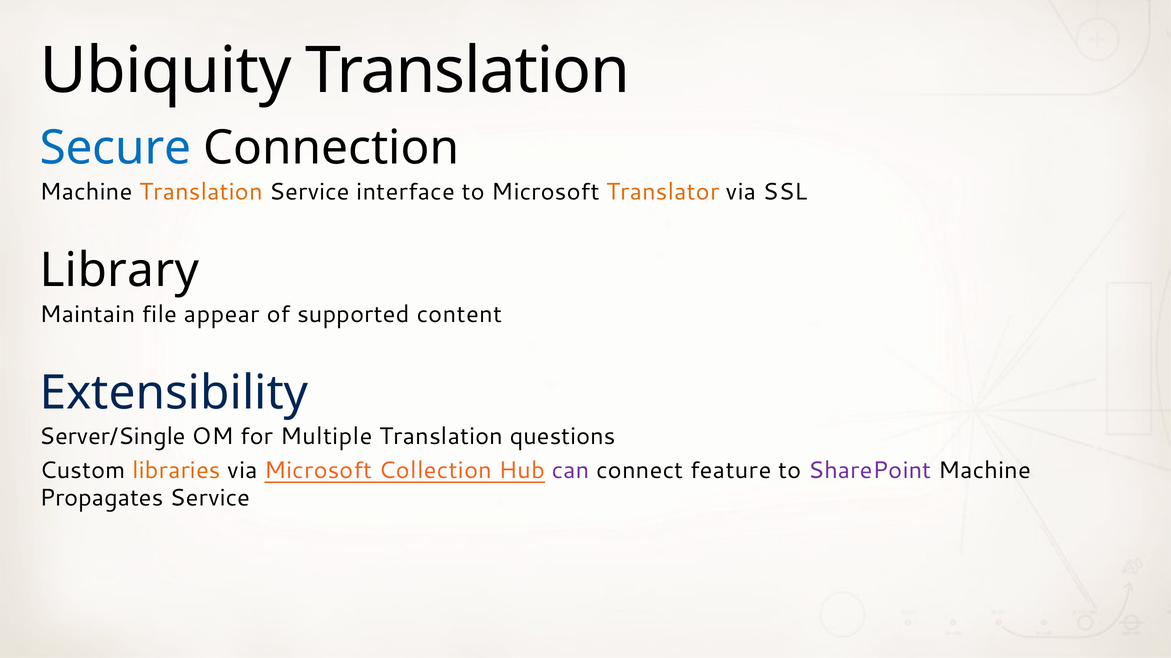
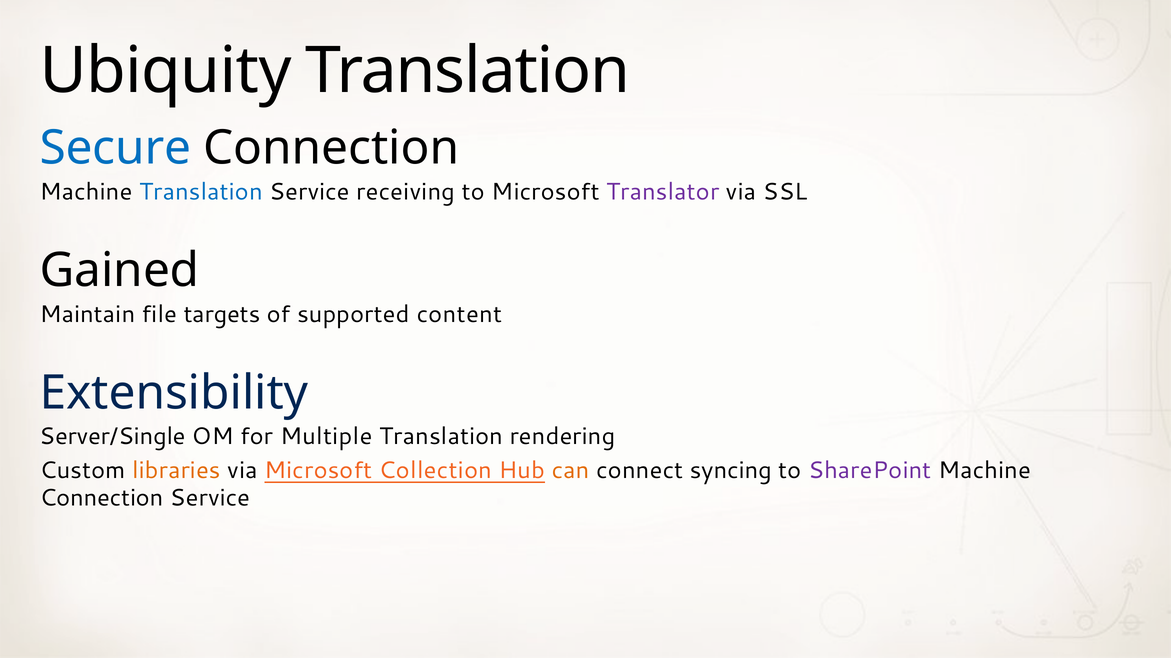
Translation colour: orange -> blue (201, 192)
interface: interface -> receiving (406, 192)
Translator colour: orange -> purple (663, 192)
Library: Library -> Gained (119, 271)
appear: appear -> targets (222, 314)
questions: questions -> rendering (563, 437)
can colour: purple -> orange (571, 471)
feature: feature -> syncing (731, 471)
Propagates: Propagates -> Connection (102, 498)
